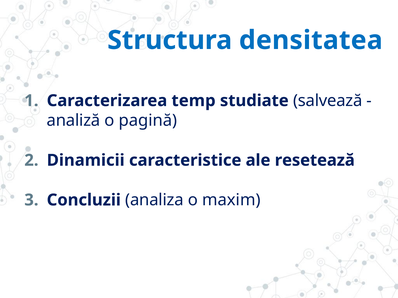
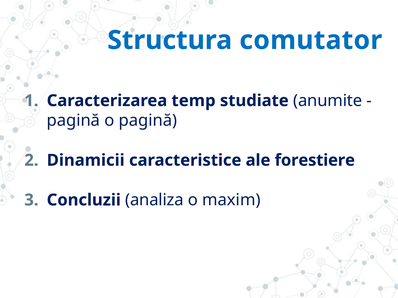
densitatea: densitatea -> comutator (311, 40)
salvează: salvează -> anumite (328, 101)
analiză: analiză -> pagină (73, 121)
resetează: resetează -> forestiere (315, 161)
